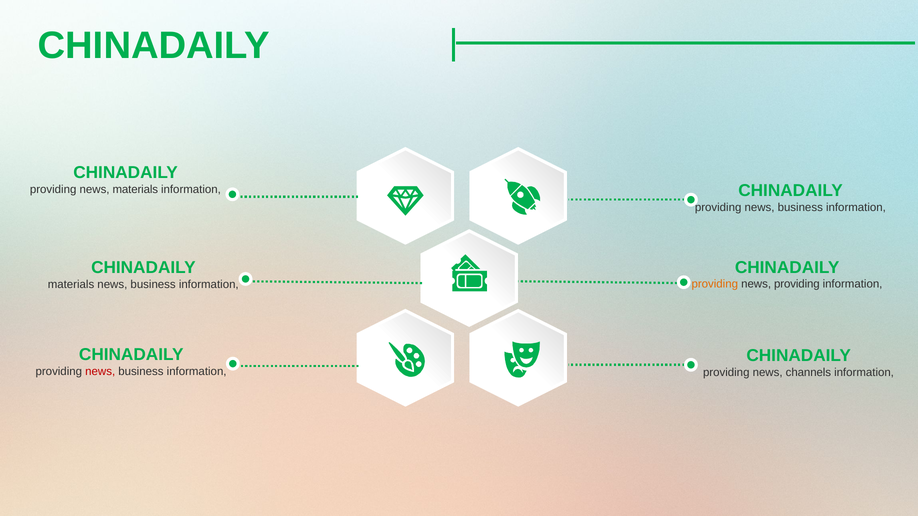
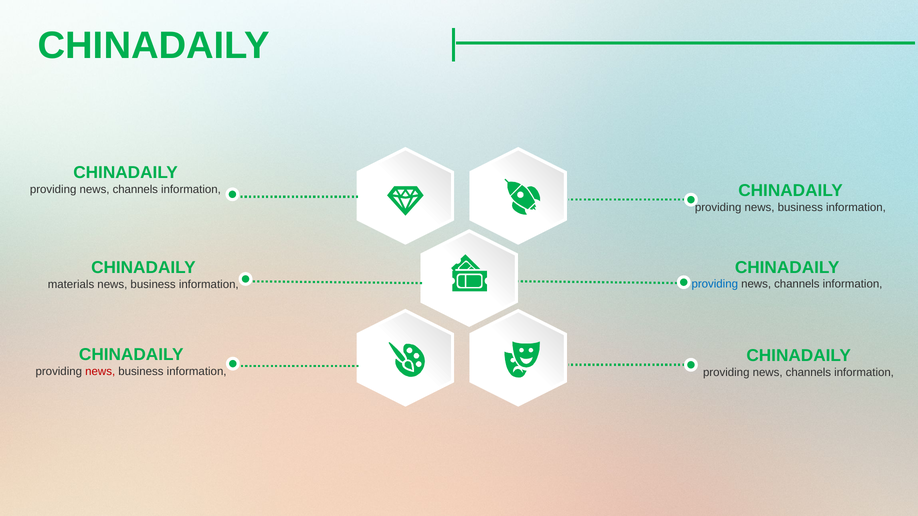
materials: materials -> channels (135, 190)
providing colour: orange -> blue (715, 284)
providing: providing -> channels (797, 284)
